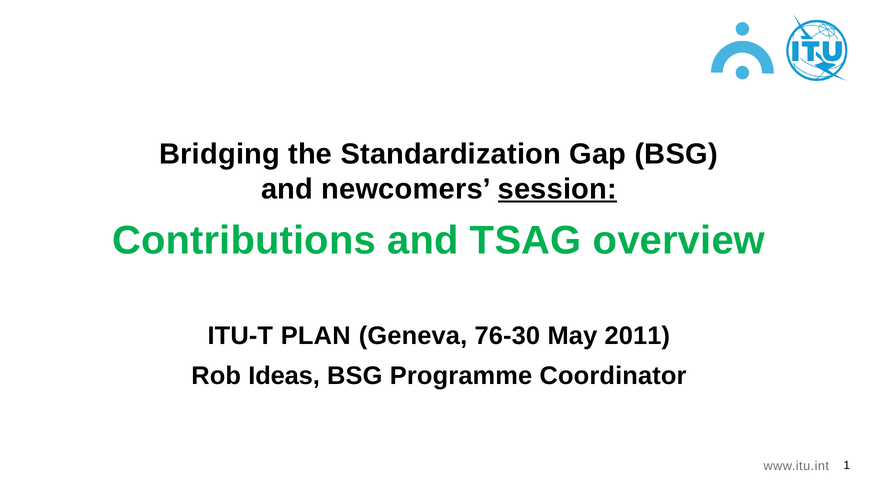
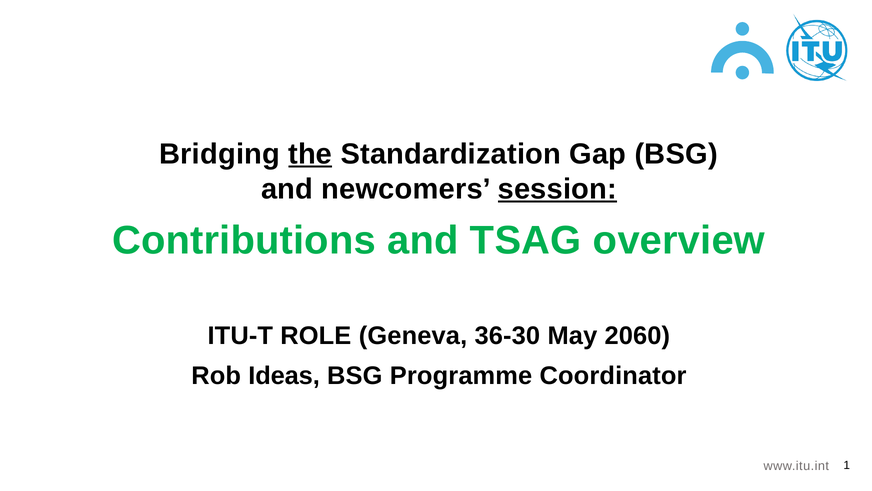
the underline: none -> present (310, 154)
PLAN: PLAN -> ROLE (316, 336)
76-30: 76-30 -> 36-30 (507, 336)
2011: 2011 -> 2060 (637, 336)
